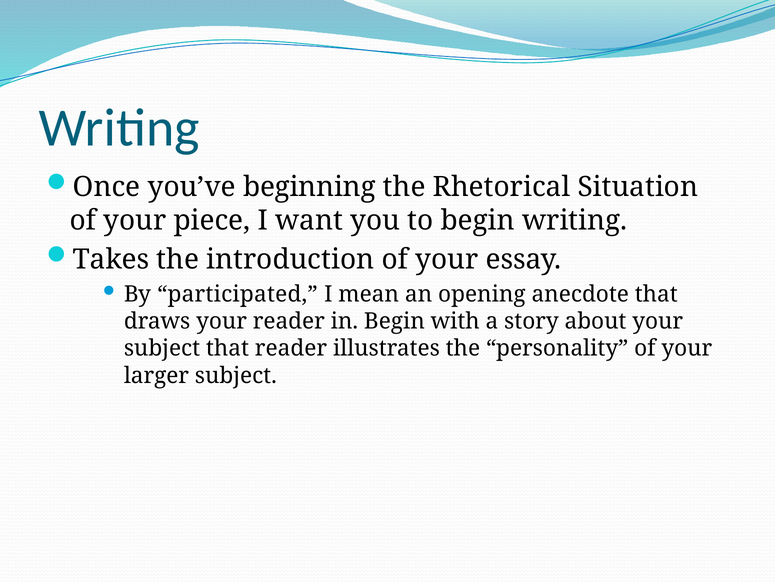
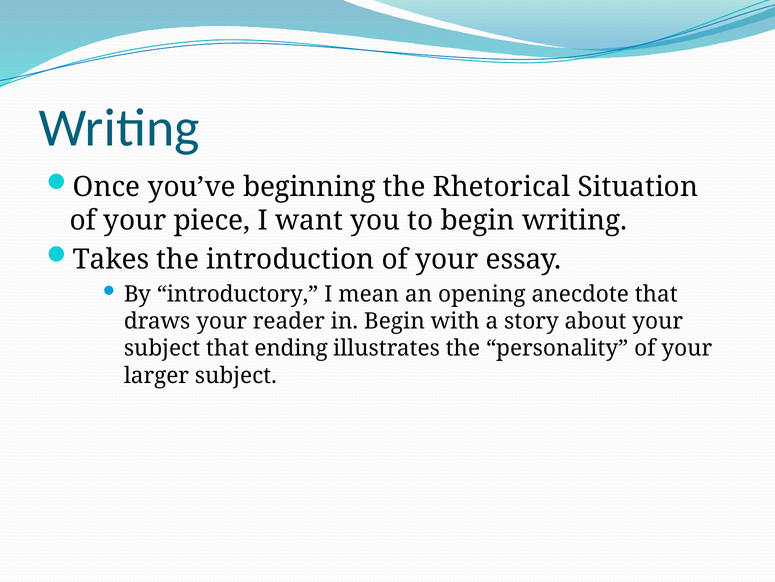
participated: participated -> introductory (238, 294)
that reader: reader -> ending (291, 348)
